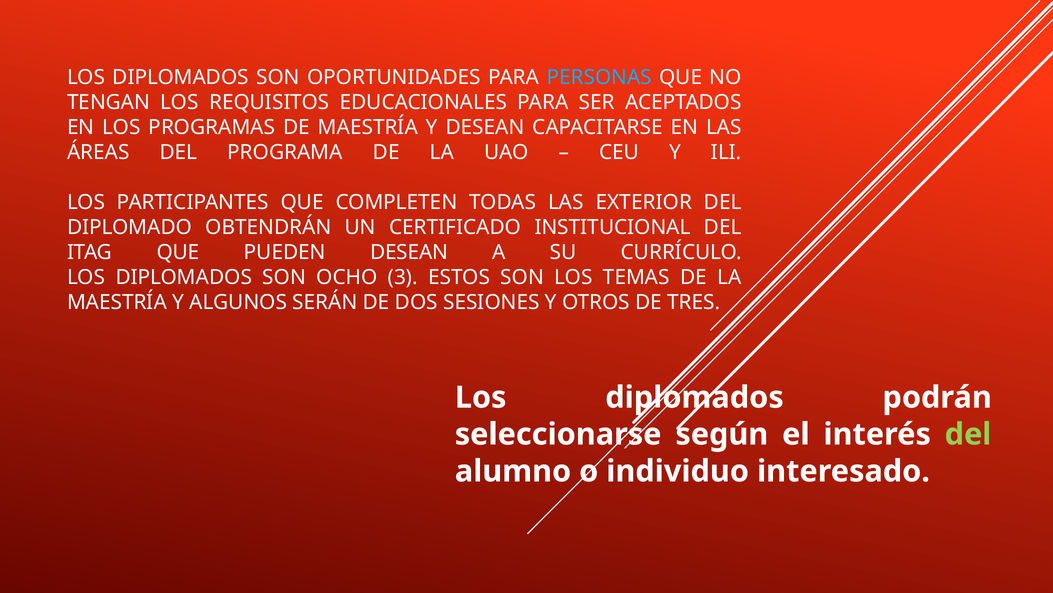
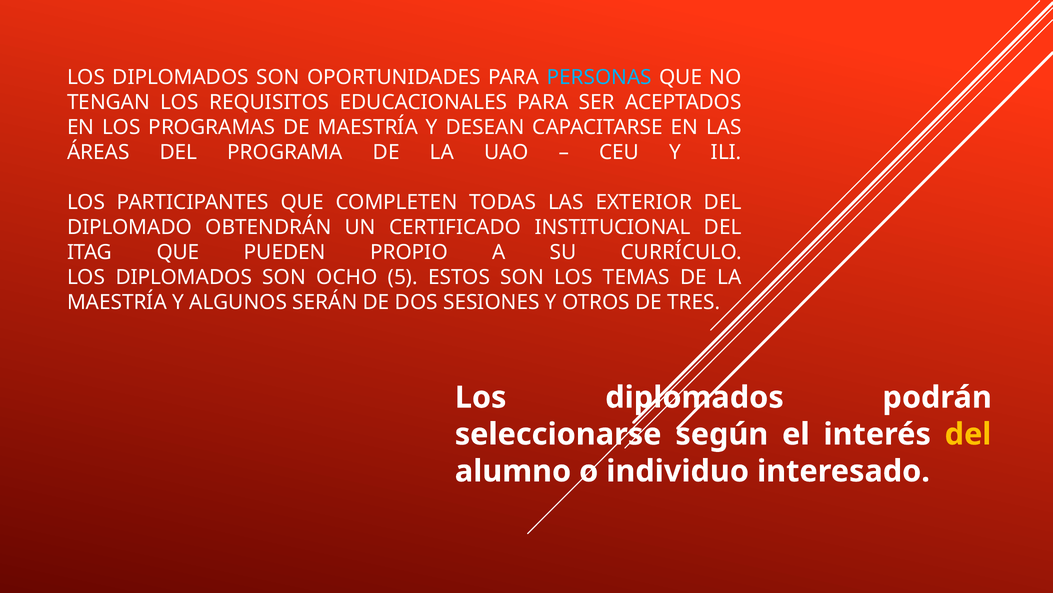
PUEDEN DESEAN: DESEAN -> PROPIO (409, 252)
3: 3 -> 5 (403, 277)
del colour: light green -> yellow (968, 434)
